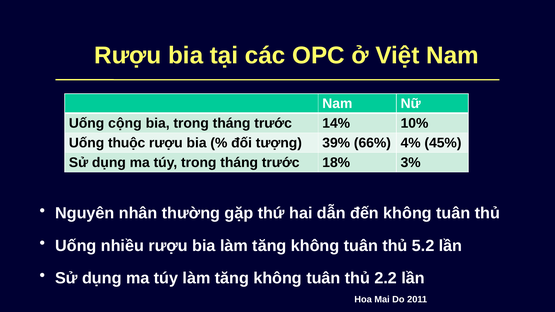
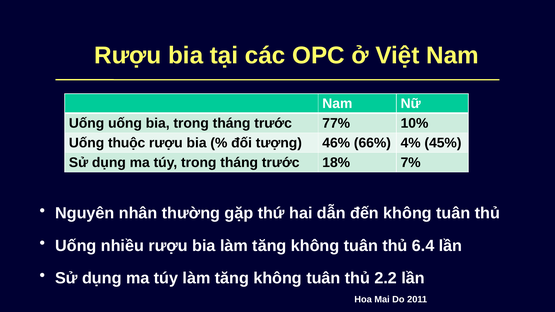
Uống cộng: cộng -> uống (125, 123)
14%: 14% -> 77% (336, 123)
39%: 39% -> 46% (336, 143)
3%: 3% -> 7% (411, 163)
5.2: 5.2 -> 6.4 (423, 246)
